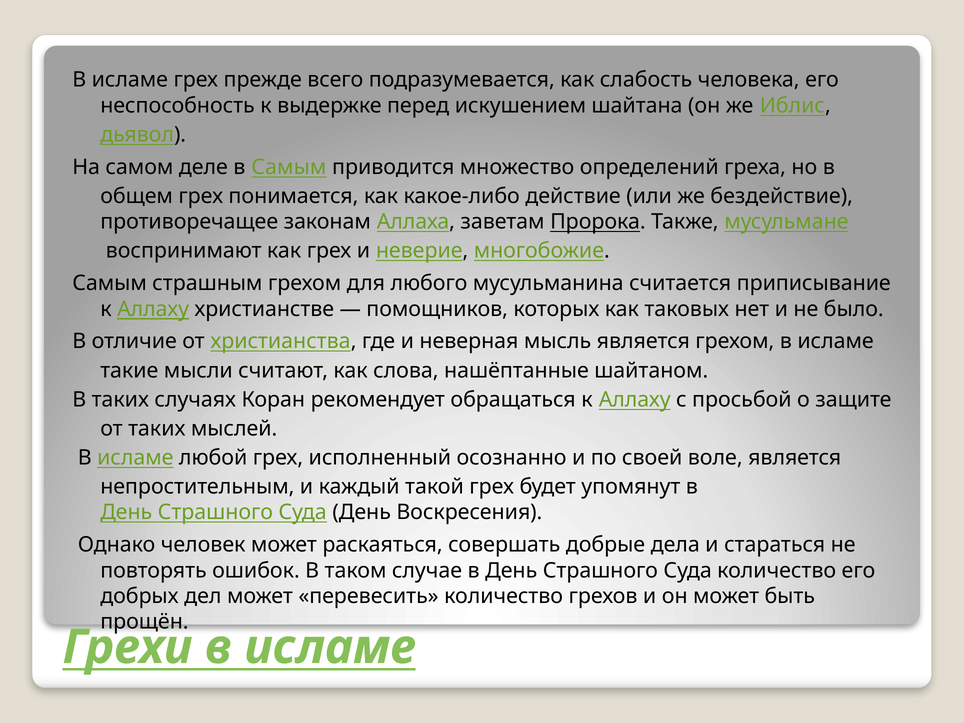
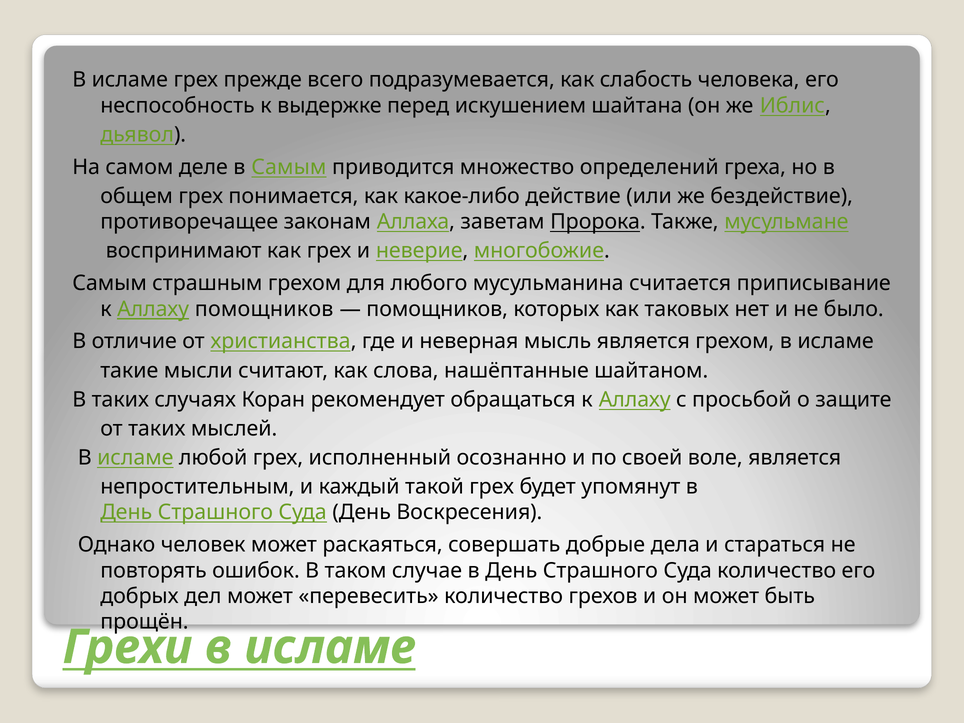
Аллаху христианстве: христианстве -> помощников (264, 309)
